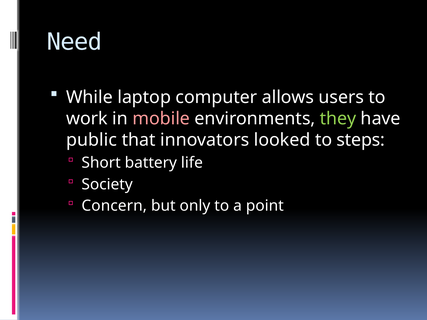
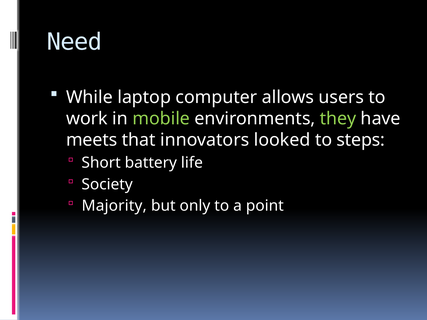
mobile colour: pink -> light green (161, 119)
public: public -> meets (92, 140)
Concern: Concern -> Majority (114, 206)
